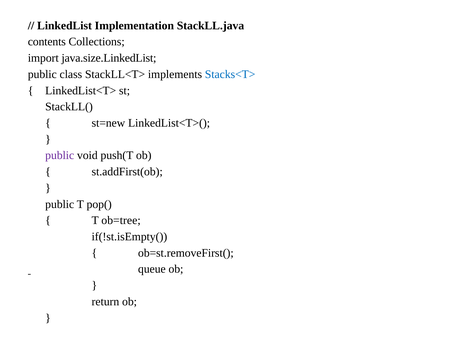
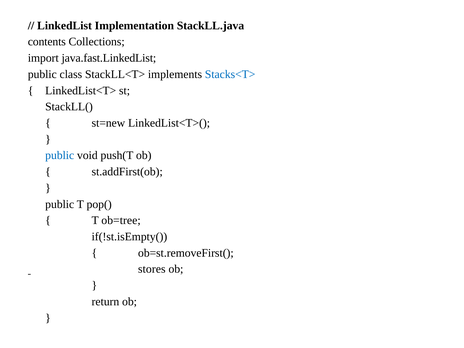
java.size.LinkedList: java.size.LinkedList -> java.fast.LinkedList (109, 58)
public colour: purple -> blue (60, 155)
queue: queue -> stores (152, 269)
